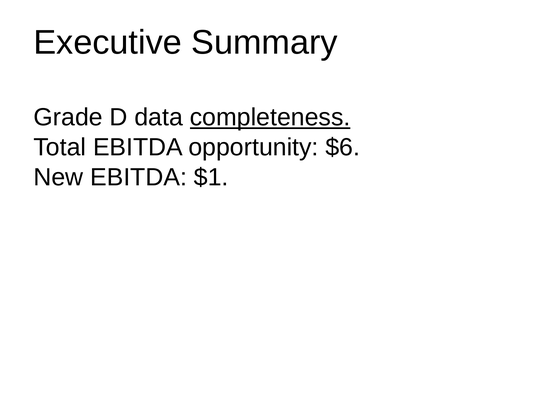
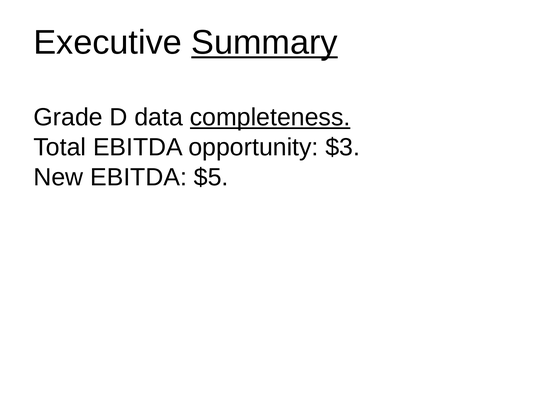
Summary underline: none -> present (264, 43)
$6: $6 -> $3 (343, 147)
$1: $1 -> $5 (211, 177)
